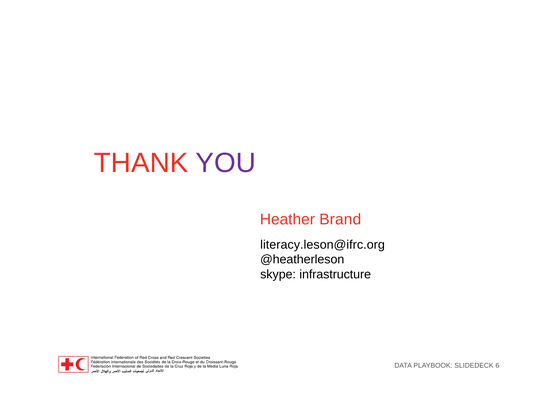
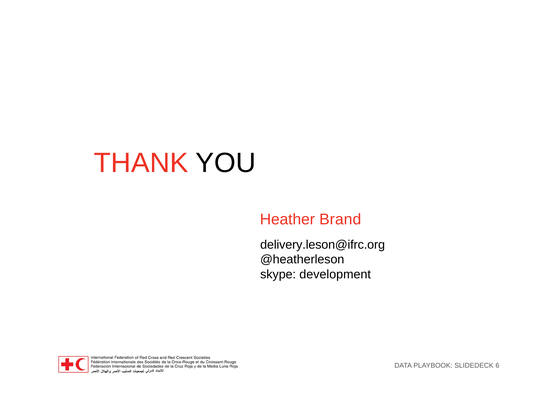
YOU colour: purple -> black (226, 163)
literacy.leson@ifrc.org: literacy.leson@ifrc.org -> delivery.leson@ifrc.org (323, 245)
infrastructure: infrastructure -> development (335, 274)
